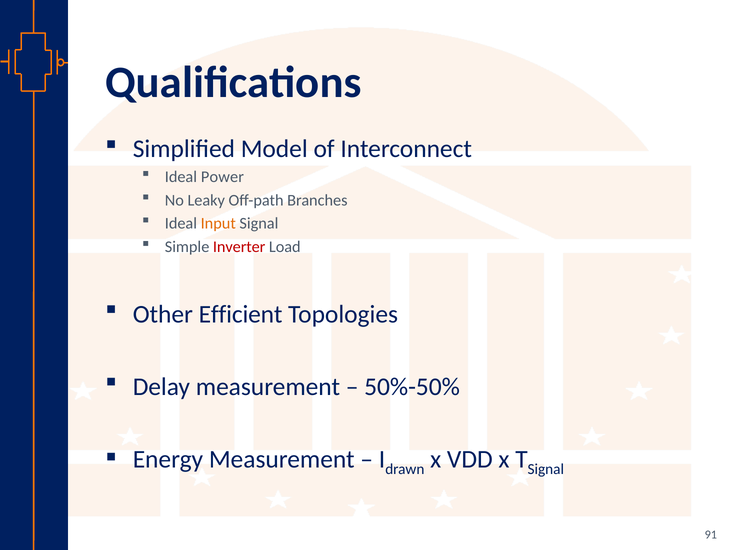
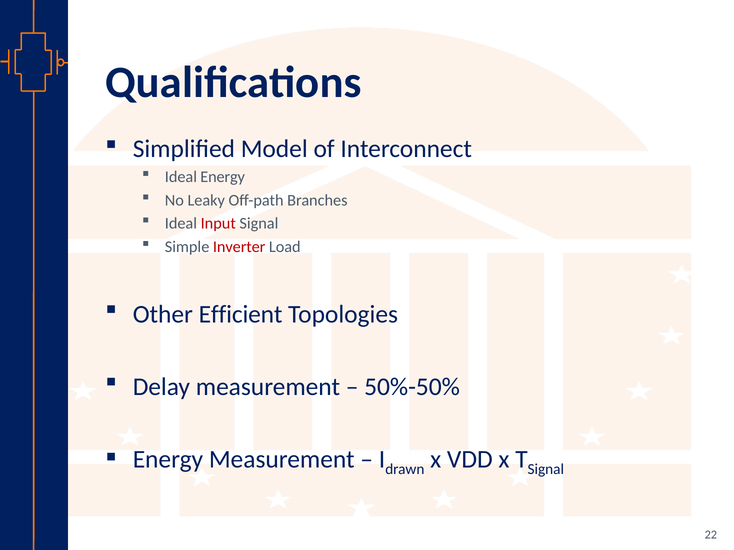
Ideal Power: Power -> Energy (223, 177)
Input colour: orange -> red (218, 224)
91: 91 -> 22 (711, 535)
